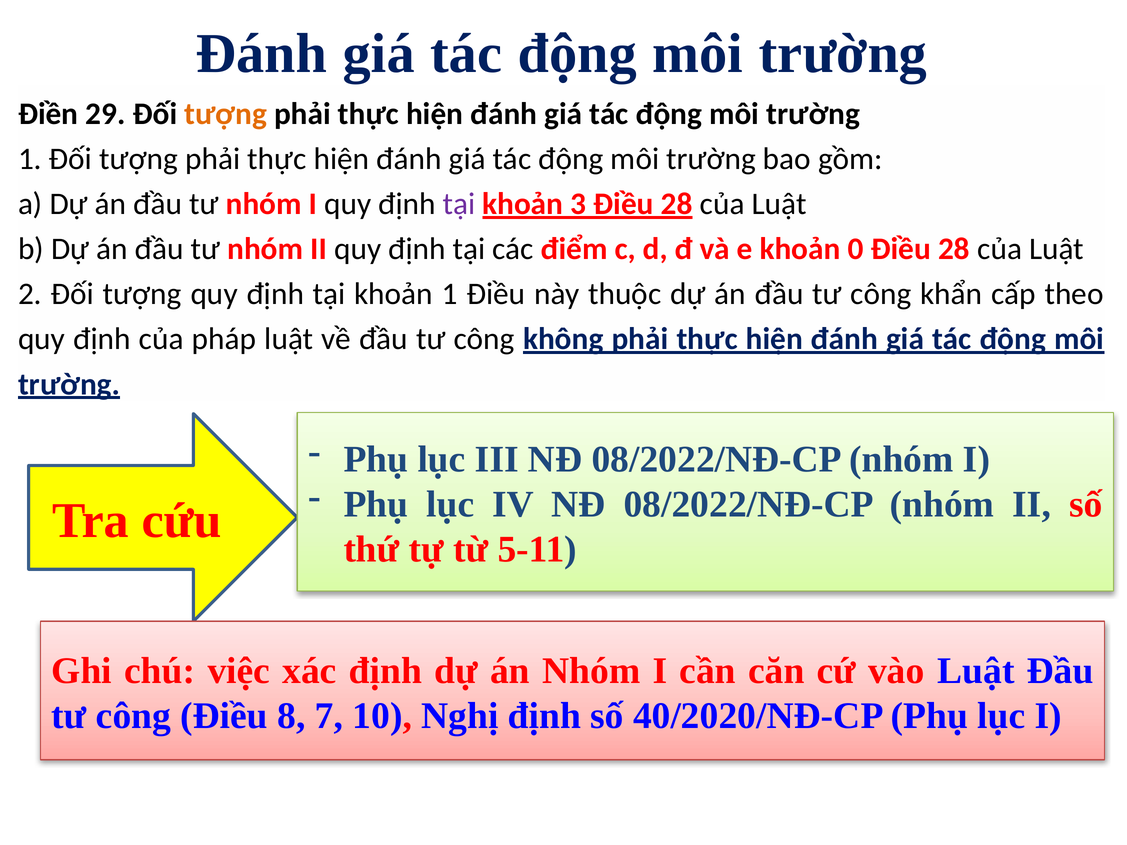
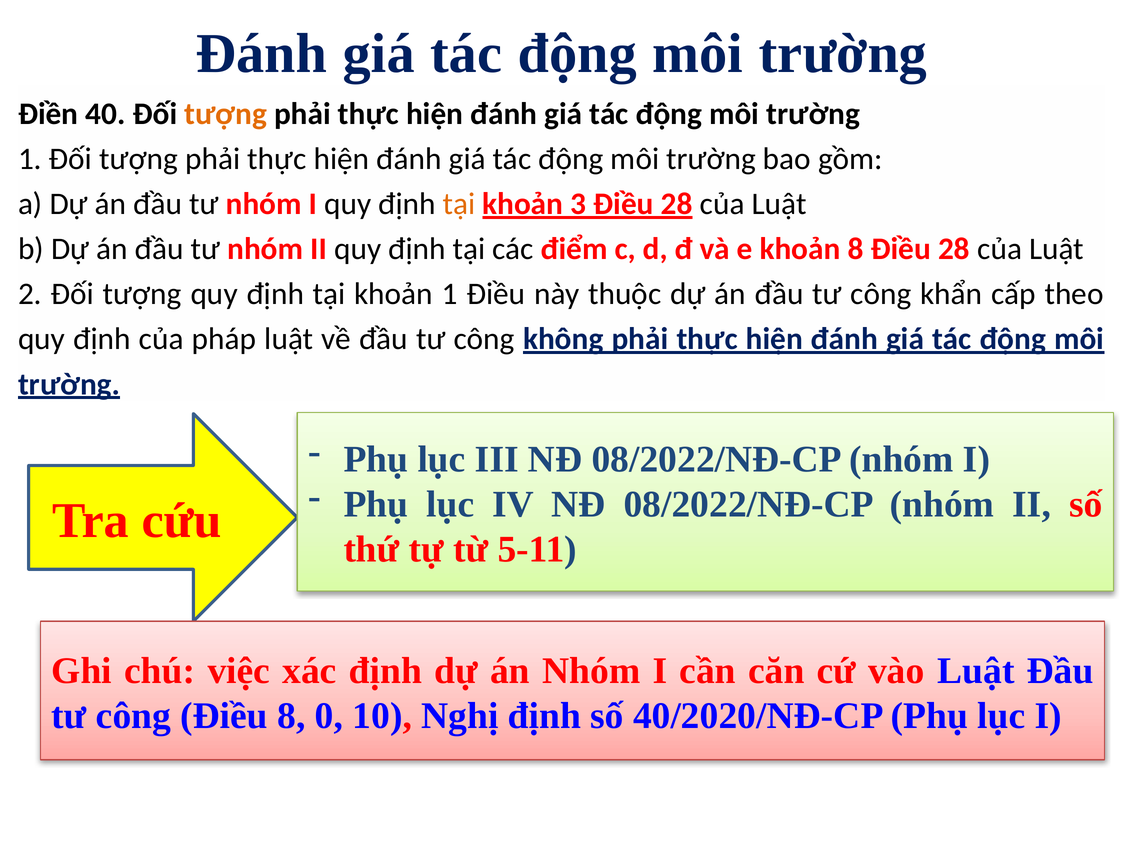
29: 29 -> 40 (106, 114)
tại colour: purple -> orange (459, 204)
khoản 0: 0 -> 8 (856, 249)
7: 7 -> 0 (329, 716)
